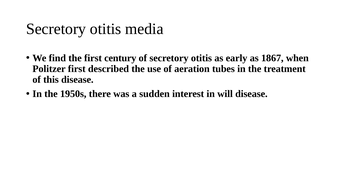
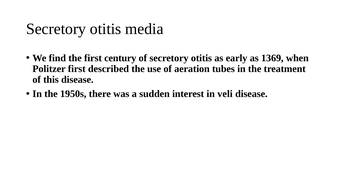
1867: 1867 -> 1369 (272, 58)
will: will -> veli (225, 94)
